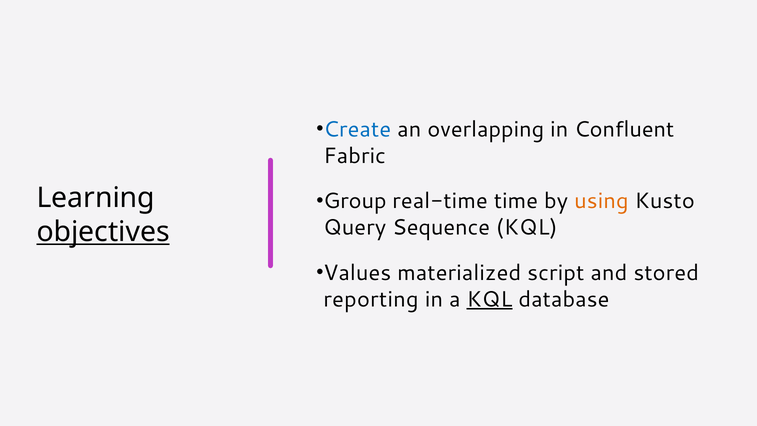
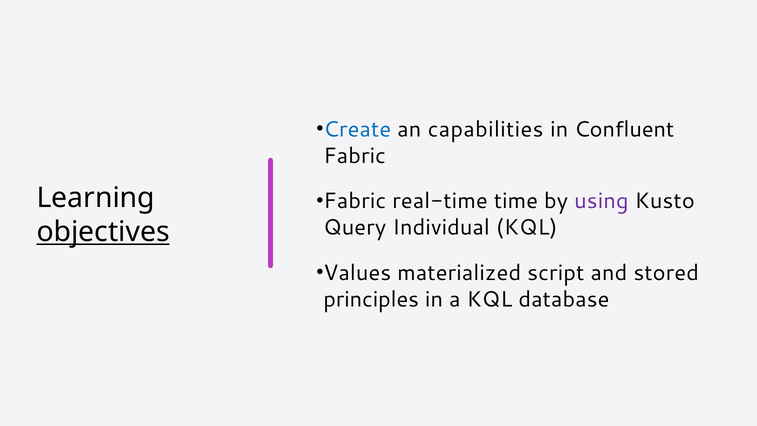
overlapping: overlapping -> capabilities (486, 129)
Group: Group -> Fabric (355, 201)
using colour: orange -> purple (601, 201)
Sequence: Sequence -> Individual (441, 228)
reporting: reporting -> principles (371, 299)
KQL underline: present -> none (489, 299)
